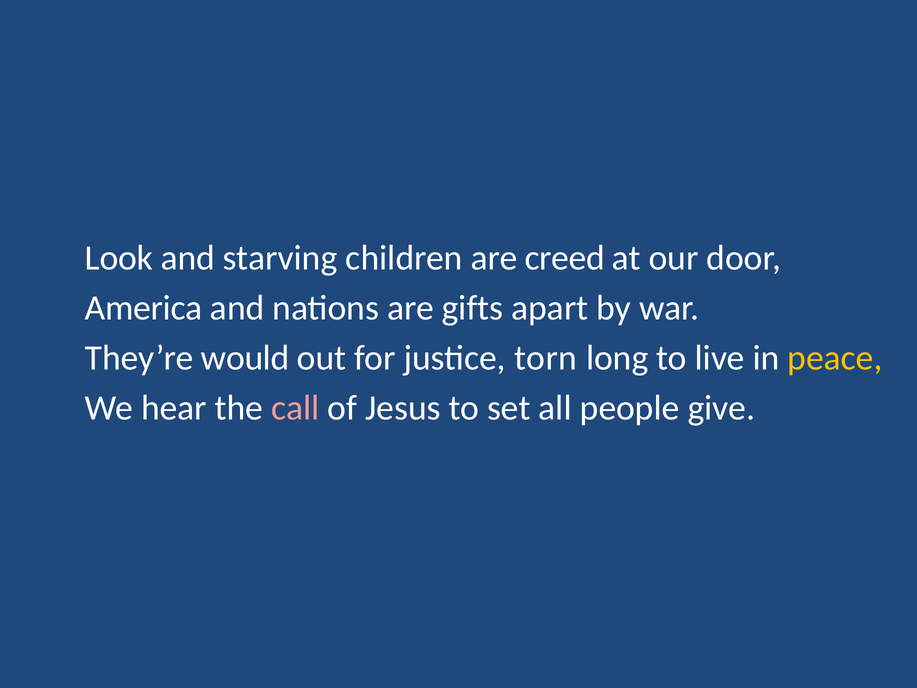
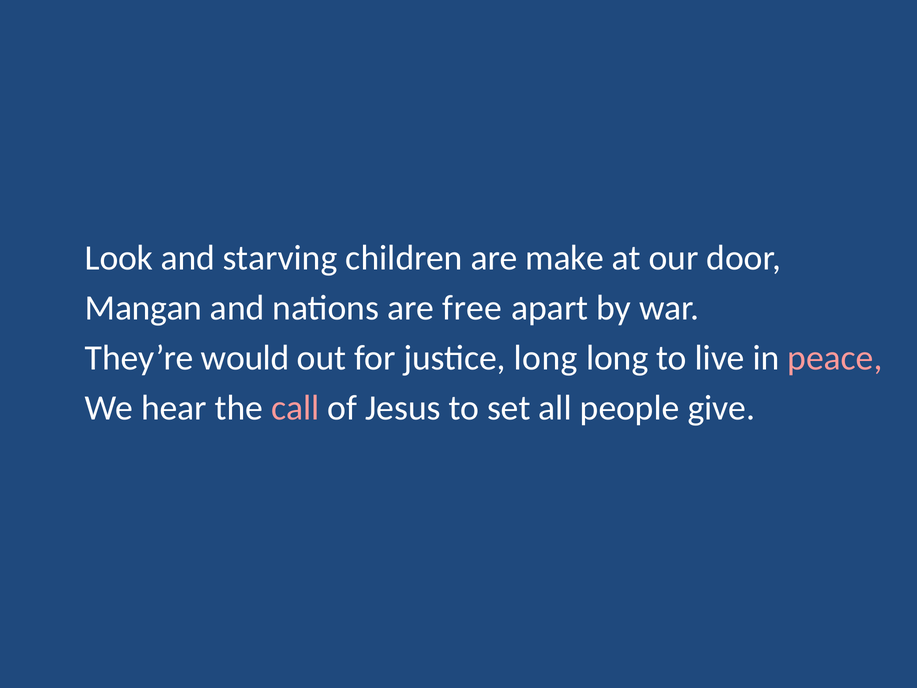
creed: creed -> make (565, 258)
America: America -> Mangan (144, 308)
gifts: gifts -> free (472, 308)
justice torn: torn -> long (546, 358)
peace colour: yellow -> pink (835, 358)
